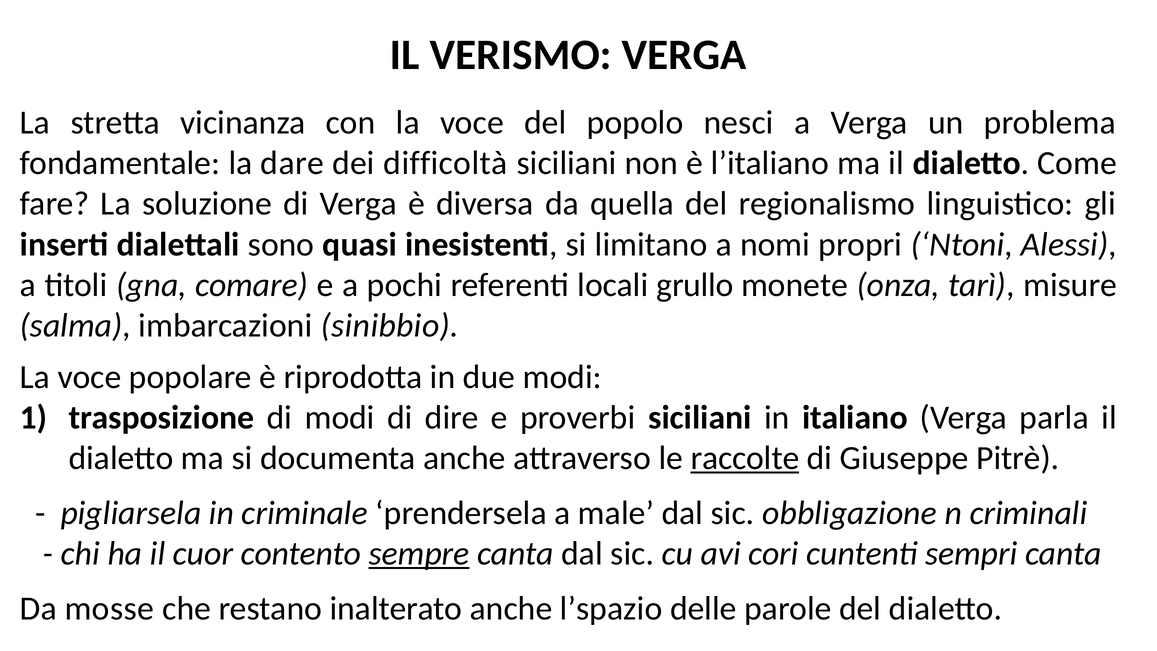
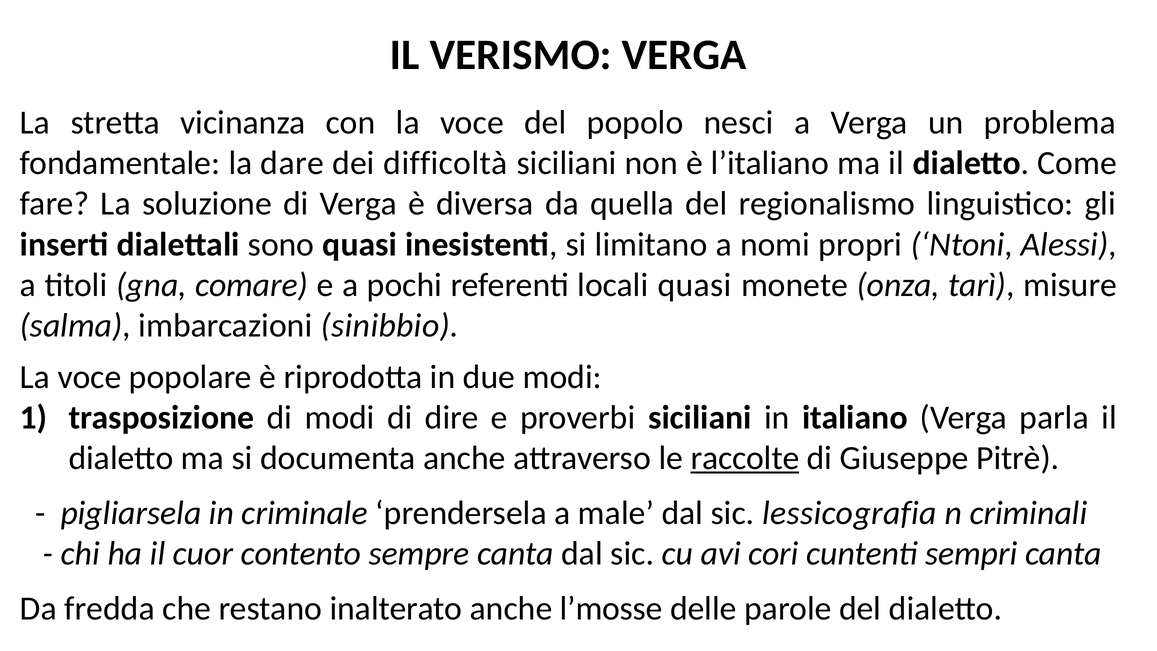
locali grullo: grullo -> quasi (695, 285)
obbligazione: obbligazione -> lessicografia (849, 513)
sempre underline: present -> none (419, 553)
mosse: mosse -> fredda (109, 608)
l’spazio: l’spazio -> l’mosse (611, 608)
